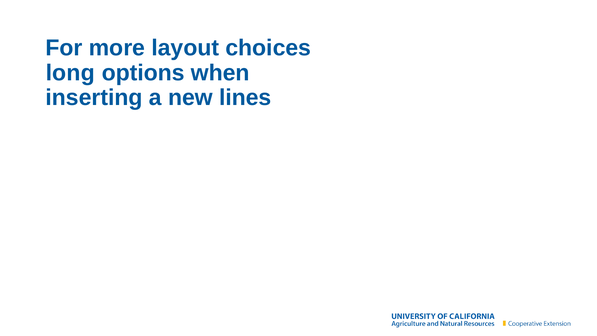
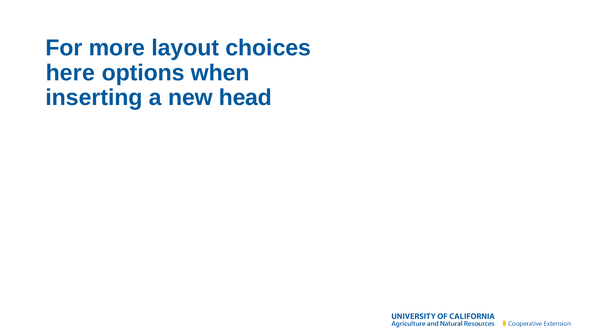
long: long -> here (70, 73)
lines: lines -> head (245, 98)
